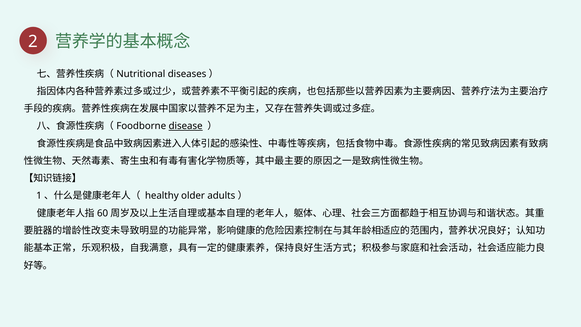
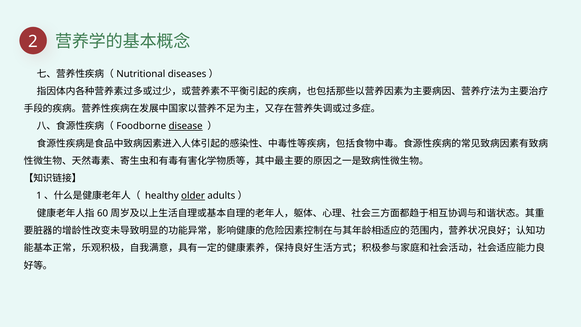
older underline: none -> present (193, 196)
